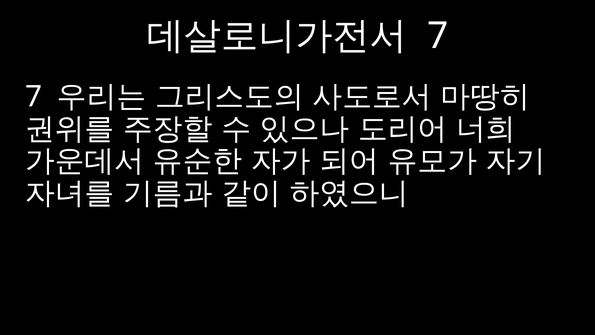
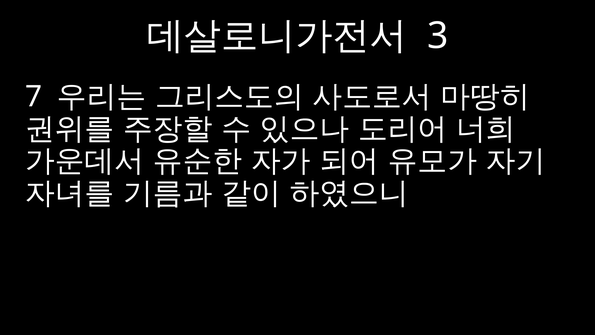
7: 7 -> 3 (438, 36)
